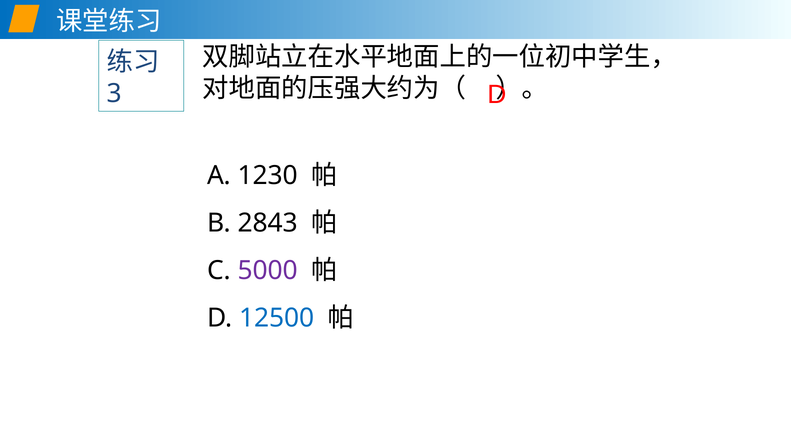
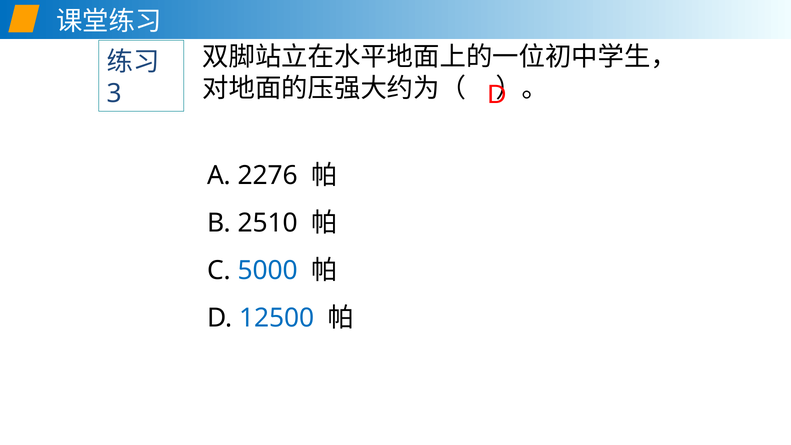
1230: 1230 -> 2276 (268, 176)
2843: 2843 -> 2510 (268, 223)
5000 colour: purple -> blue (268, 271)
